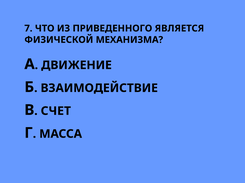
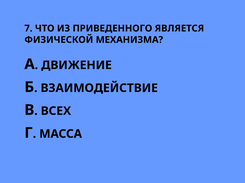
СЧЕТ: СЧЕТ -> ВСЕХ (56, 111)
